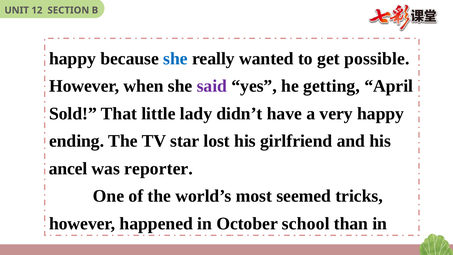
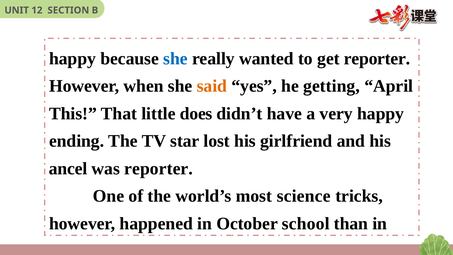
get possible: possible -> reporter (377, 59)
said colour: purple -> orange (212, 86)
Sold: Sold -> This (73, 114)
lady: lady -> does (196, 114)
seemed: seemed -> science (304, 196)
